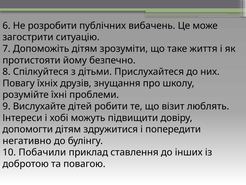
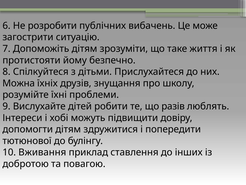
Повагу: Повагу -> Можна (19, 83)
візит: візит -> разів (173, 106)
негативно: негативно -> тютюнової (27, 140)
Побачили: Побачили -> Вживання (42, 152)
